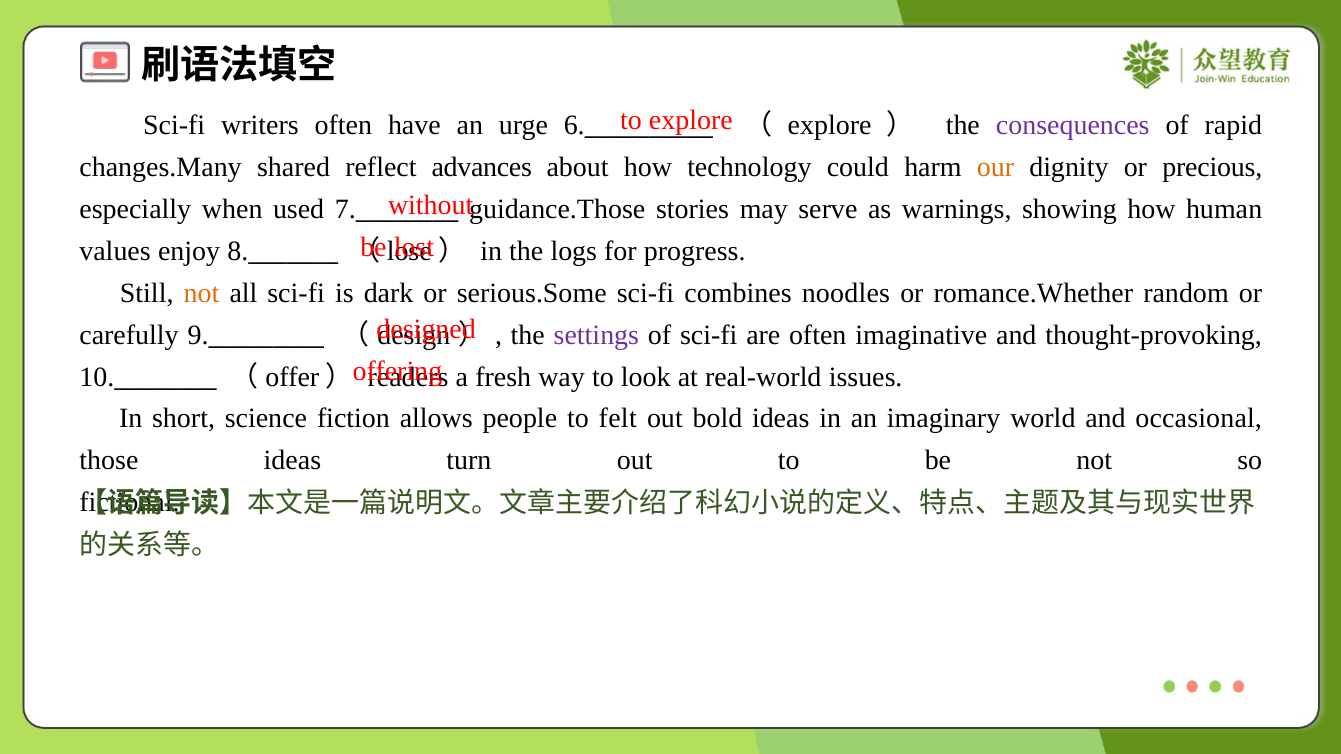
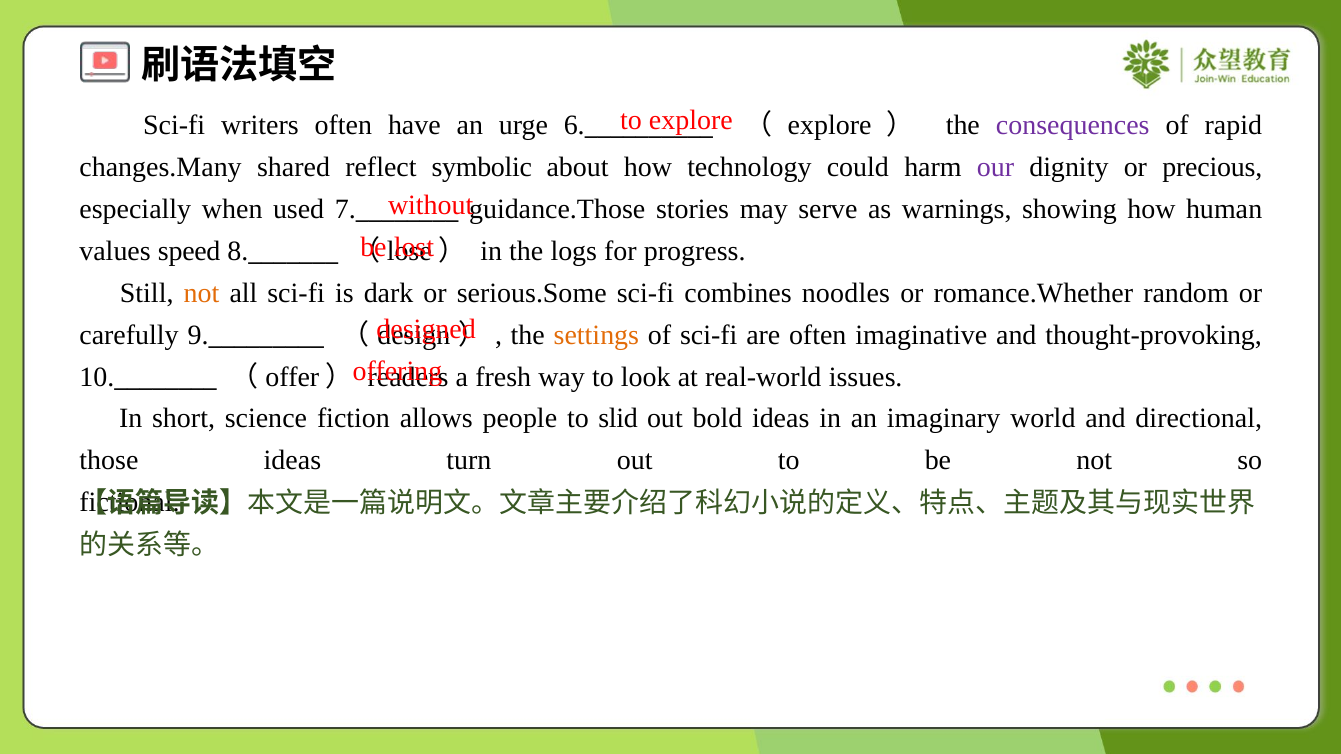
advances: advances -> symbolic (482, 168)
our colour: orange -> purple (996, 168)
enjoy: enjoy -> speed (189, 251)
settings colour: purple -> orange (596, 335)
felt: felt -> slid (618, 419)
occasional: occasional -> directional (1199, 419)
